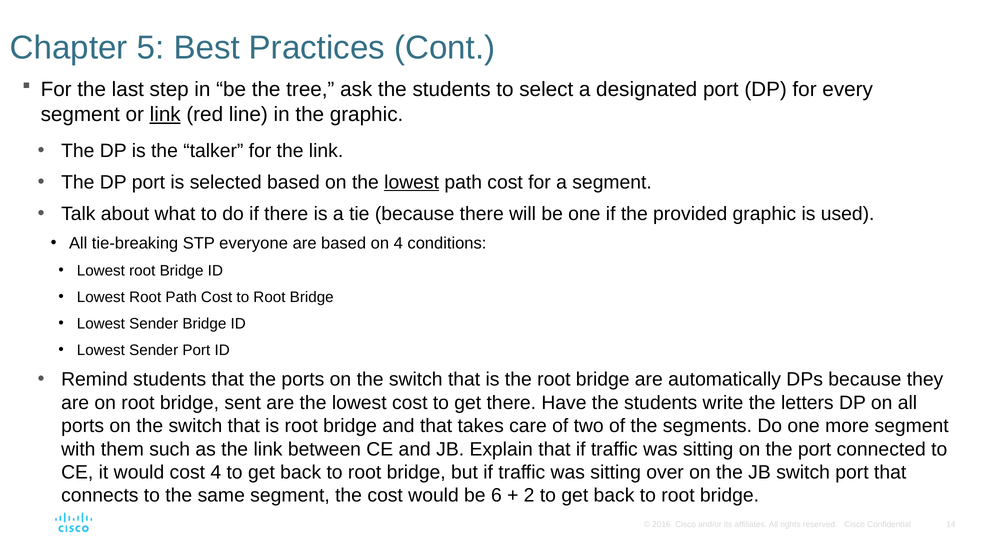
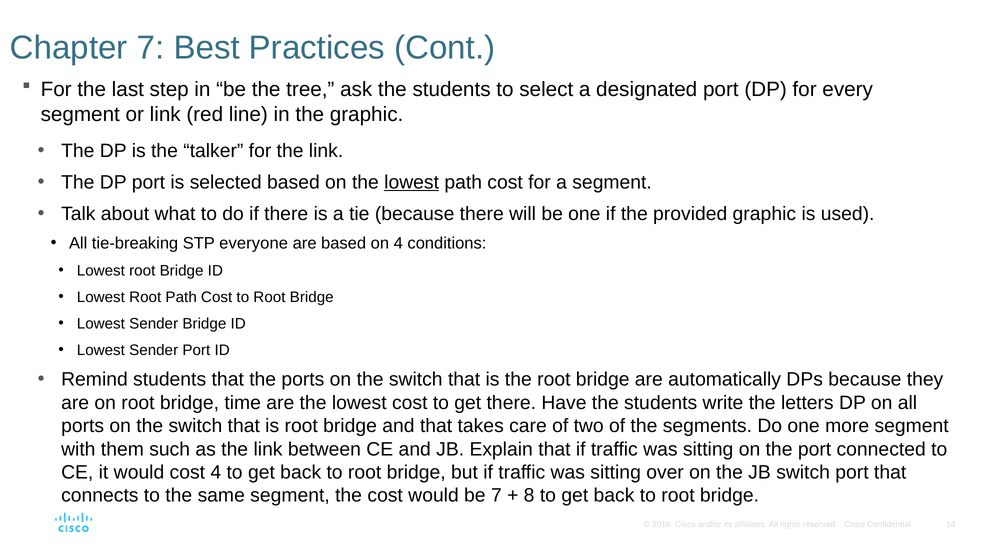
Chapter 5: 5 -> 7 (151, 48)
link underline: present -> none (165, 114)
sent: sent -> time (243, 402)
be 6: 6 -> 7 (496, 495)
2: 2 -> 8 (529, 495)
